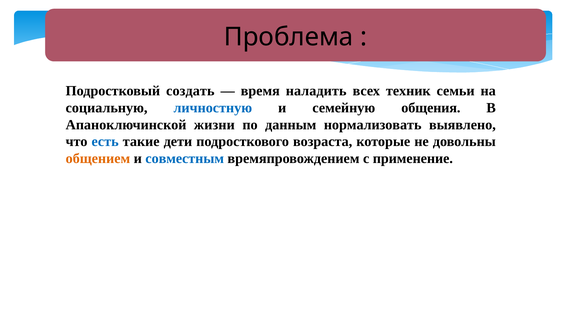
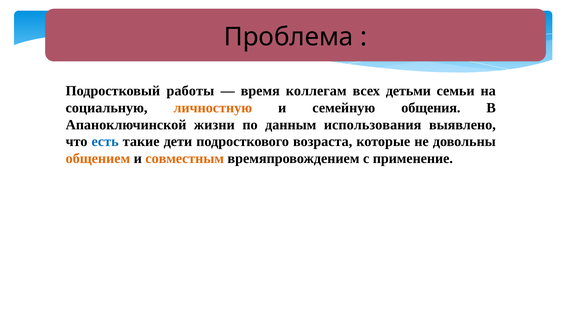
создать: создать -> работы (190, 91)
наладить: наладить -> коллегам (316, 91)
техник: техник -> детьми (408, 91)
личностную colour: blue -> orange (213, 108)
нормализовать: нормализовать -> использования (373, 125)
совместным colour: blue -> orange (185, 159)
